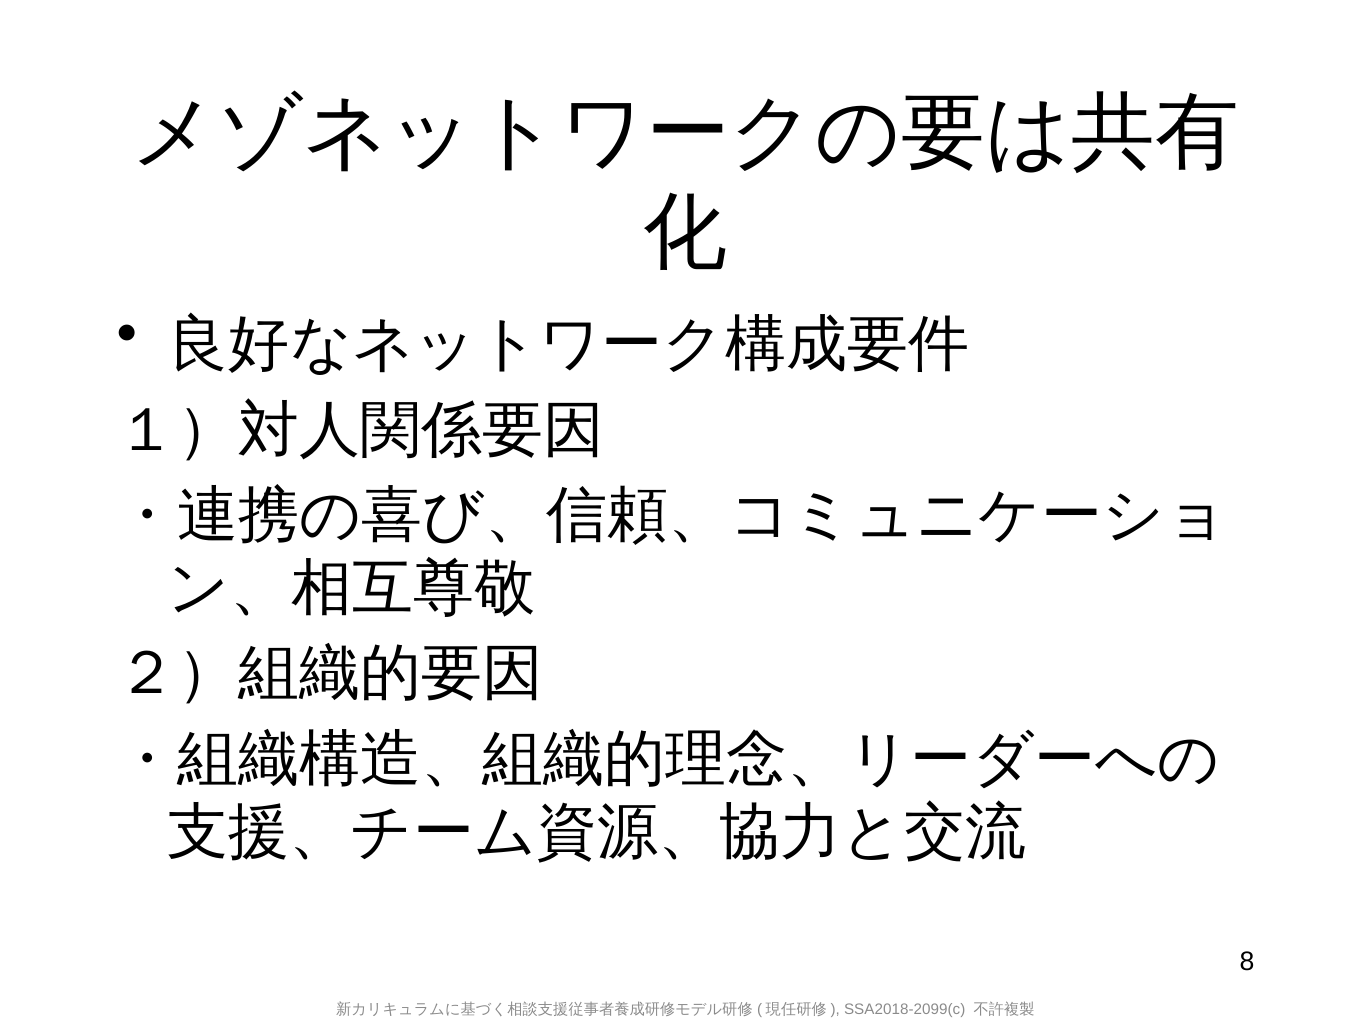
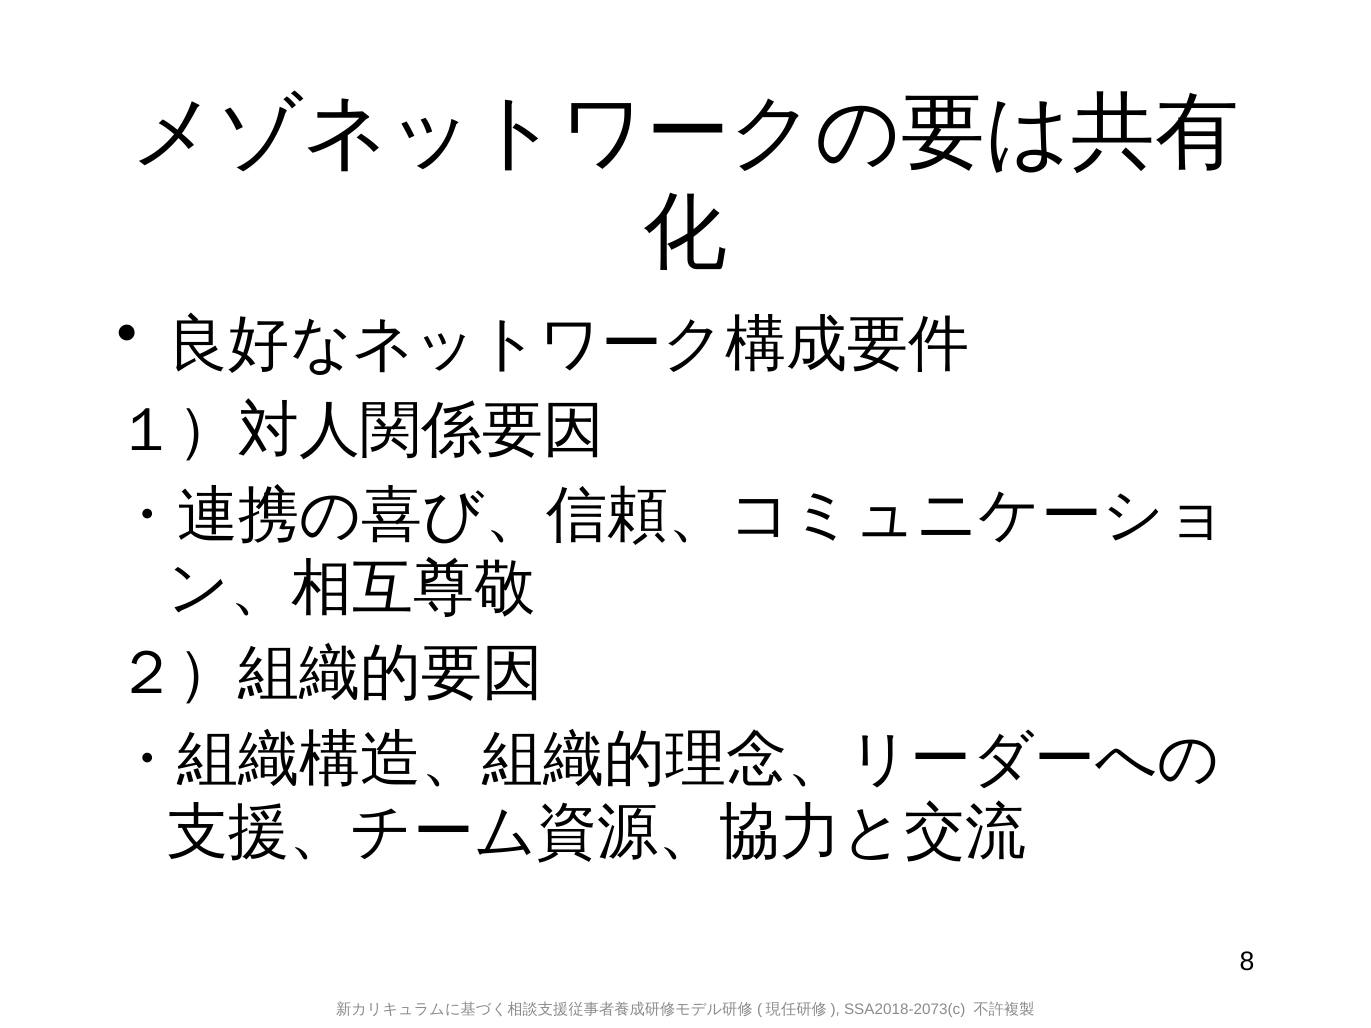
SSA2018-2099(c: SSA2018-2099(c -> SSA2018-2073(c (905, 1010)
